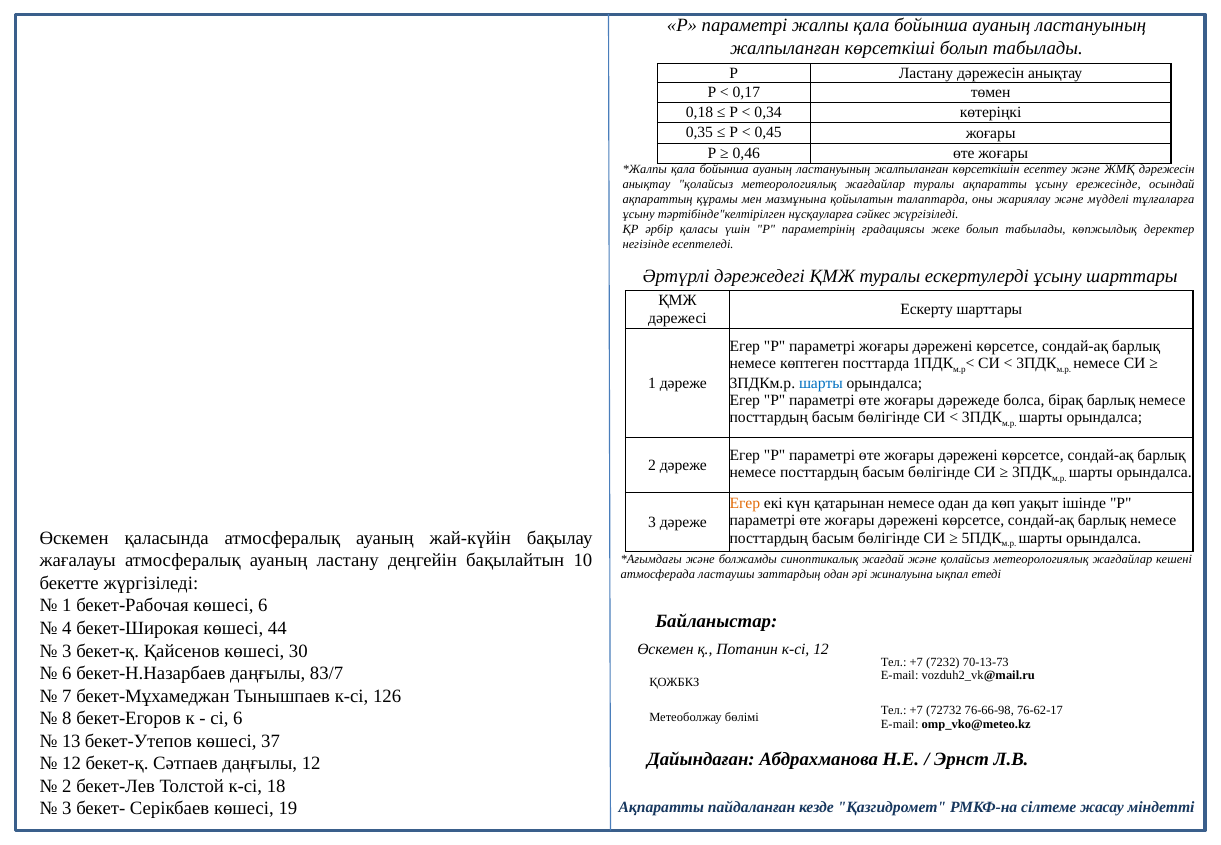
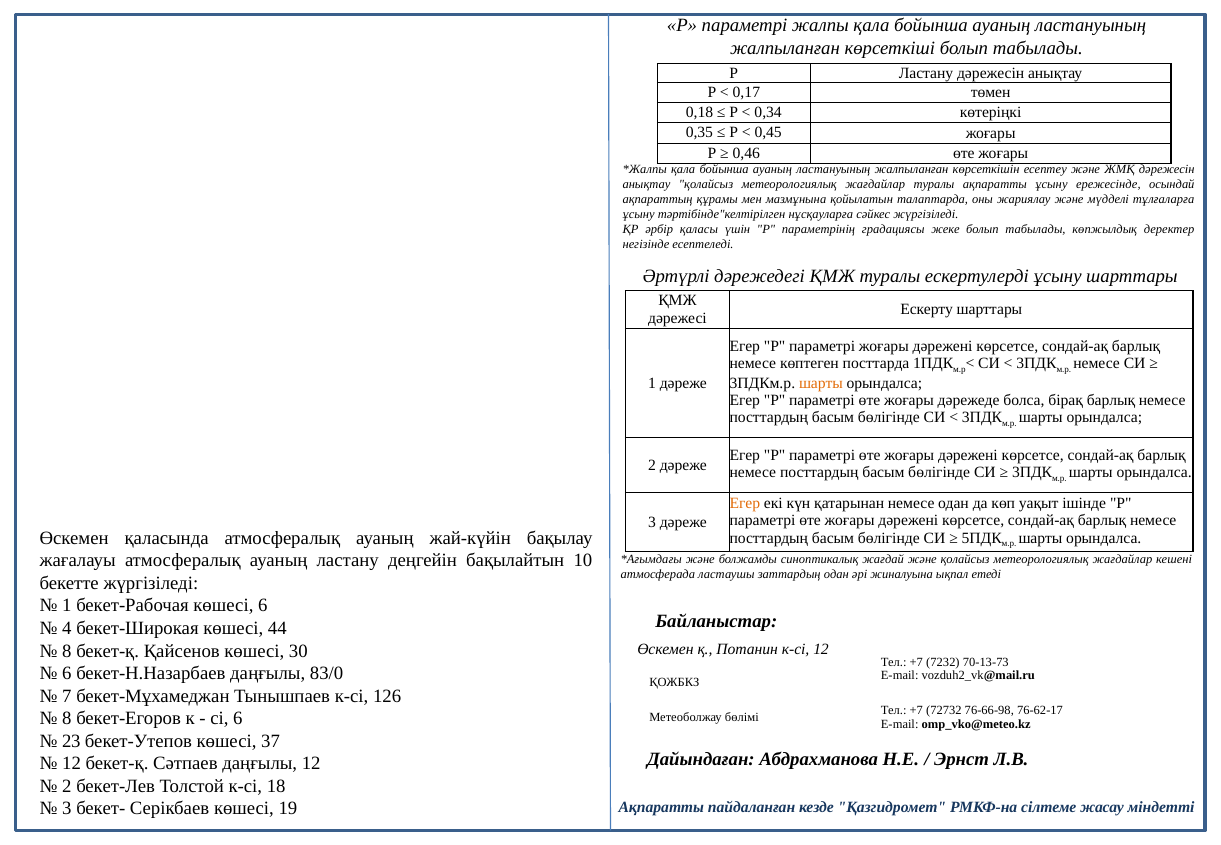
шарты colour: blue -> orange (821, 383)
3: 3 -> 8 (67, 651)
83/7: 83/7 -> 83/0 (327, 674)
13: 13 -> 23 (71, 741)
